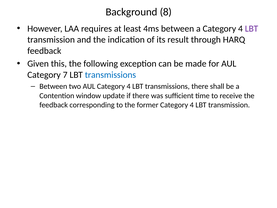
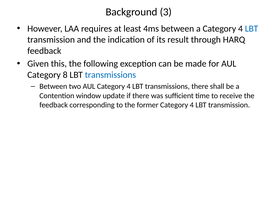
8: 8 -> 3 (166, 12)
LBT colour: purple -> blue (252, 29)
7: 7 -> 8 (65, 75)
